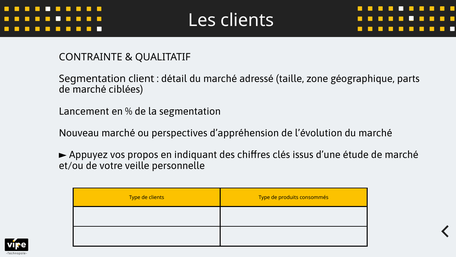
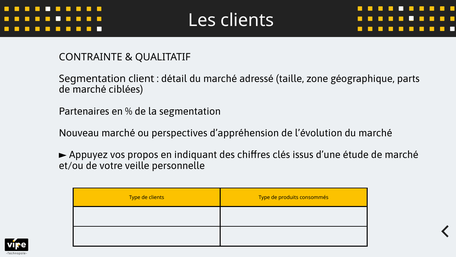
Lancement: Lancement -> Partenaires (84, 111)
